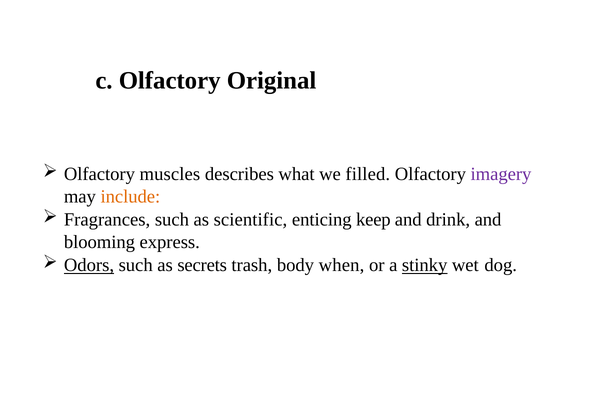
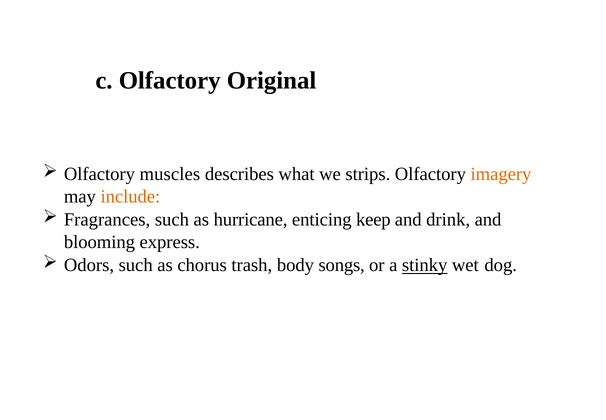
filled: filled -> strips (368, 174)
imagery colour: purple -> orange (501, 174)
scientific: scientific -> hurricane (251, 219)
Odors underline: present -> none (89, 265)
secrets: secrets -> chorus (202, 265)
when: when -> songs (342, 265)
